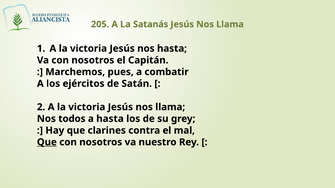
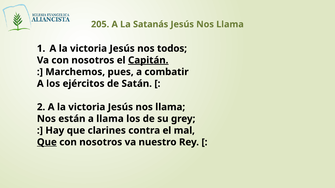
nos hasta: hasta -> todos (172, 49)
Capitán underline: none -> present (148, 60)
todos: todos -> están (72, 119)
a hasta: hasta -> llama (110, 119)
